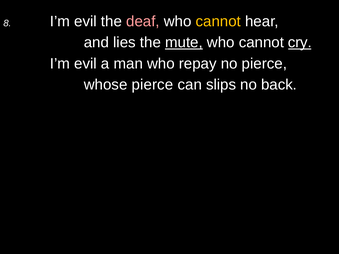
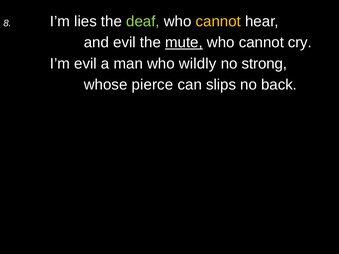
8 I’m evil: evil -> lies (86, 21)
deaf colour: pink -> light green (143, 21)
and lies: lies -> evil (124, 43)
cry underline: present -> none (300, 43)
repay: repay -> wildly (198, 64)
no pierce: pierce -> strong (264, 64)
